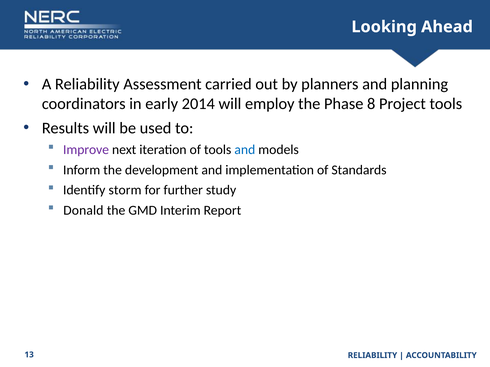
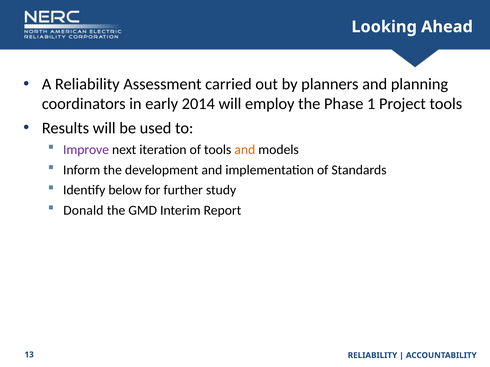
8: 8 -> 1 (371, 104)
and colour: blue -> orange (245, 150)
storm: storm -> below (125, 190)
